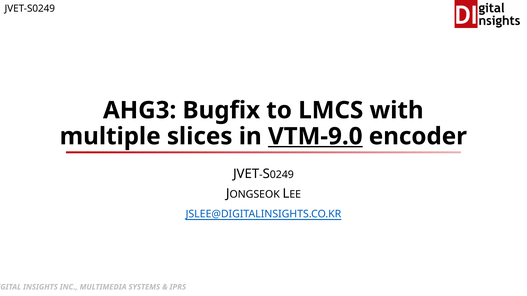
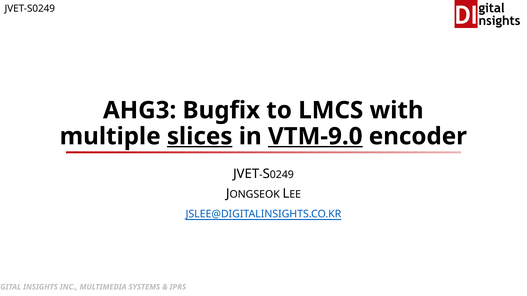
slices underline: none -> present (200, 137)
